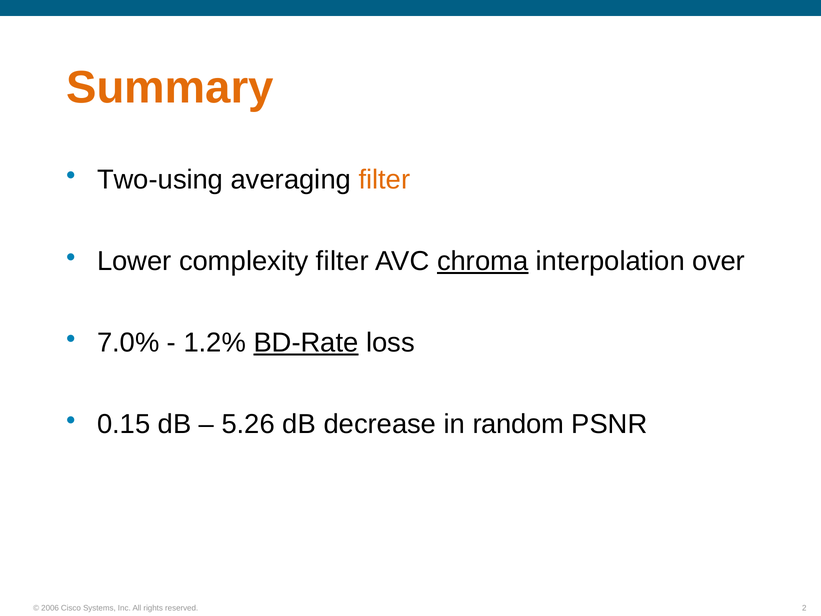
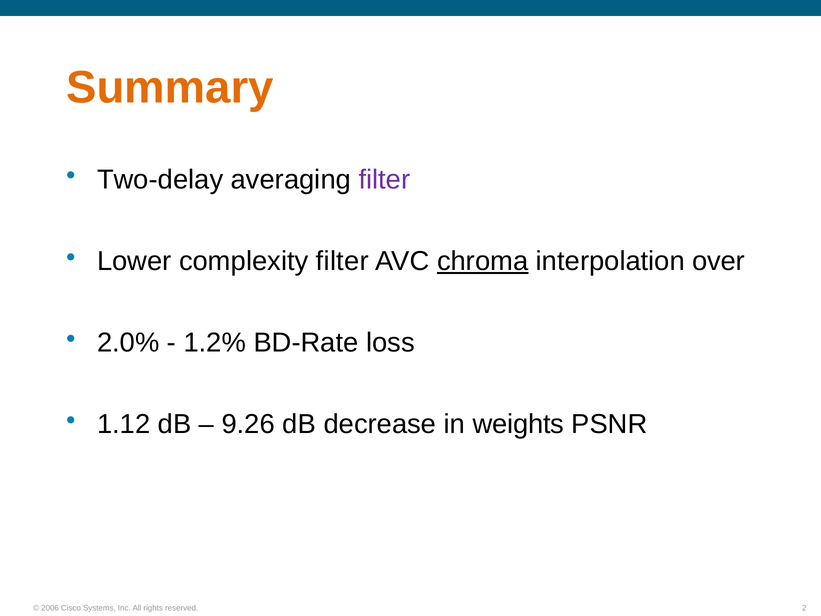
Two-using: Two-using -> Two-delay (160, 180)
filter colour: orange -> purple (384, 180)
7.0%: 7.0% -> 2.0% (128, 343)
BD-Rate underline: present -> none (306, 343)
0.15: 0.15 -> 1.12 (124, 424)
5.26: 5.26 -> 9.26 (248, 424)
random: random -> weights (518, 424)
